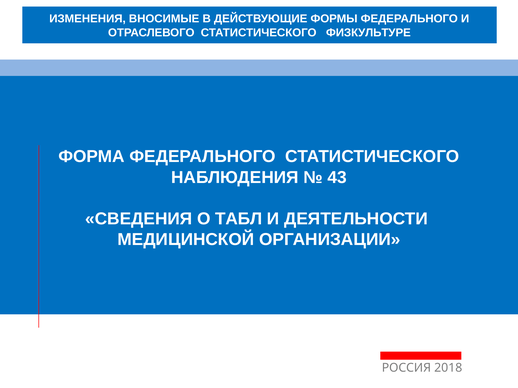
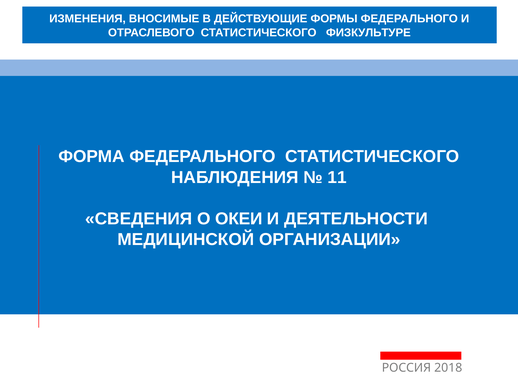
43: 43 -> 11 (337, 178)
ТАБЛ: ТАБЛ -> ОКЕИ (239, 219)
